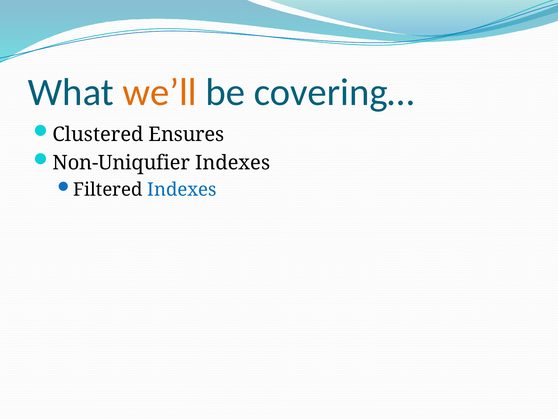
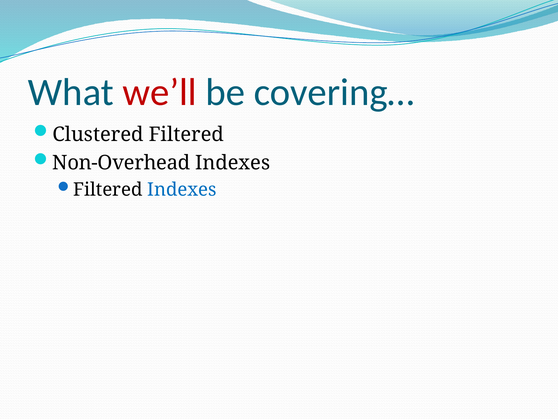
we’ll colour: orange -> red (160, 92)
Clustered Ensures: Ensures -> Filtered (186, 134)
Non-Uniqufier: Non-Uniqufier -> Non-Overhead (121, 163)
